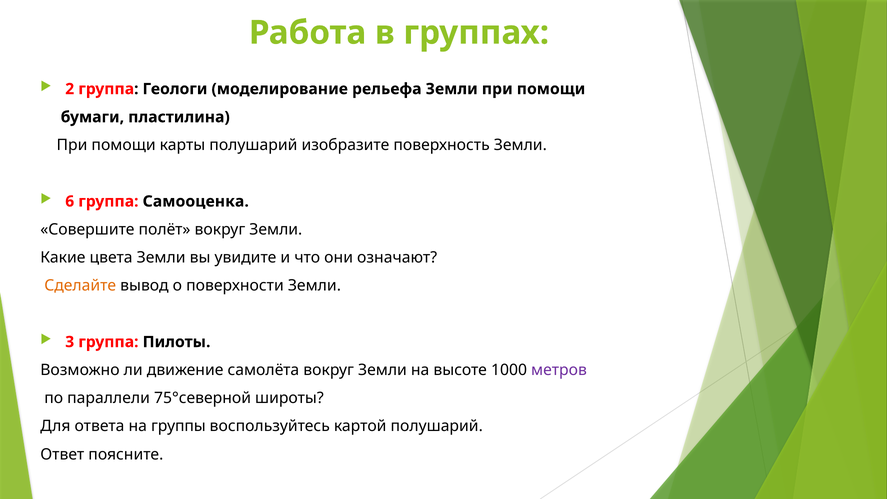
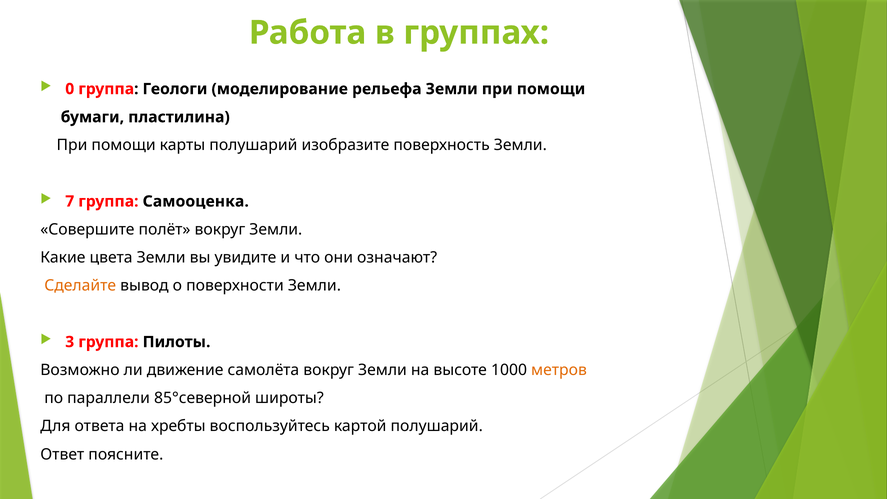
2: 2 -> 0 (70, 89)
6: 6 -> 7 (70, 201)
метров colour: purple -> orange (559, 370)
75°северной: 75°северной -> 85°северной (203, 398)
группы: группы -> хребты (178, 426)
